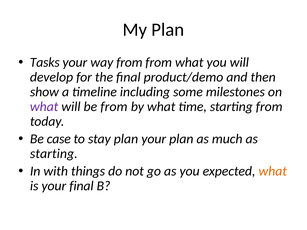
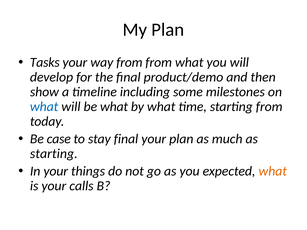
what colour: purple -> blue (44, 107)
be from: from -> what (114, 107)
stay plan: plan -> final (126, 139)
In with: with -> your (56, 171)
your final: final -> calls (81, 186)
